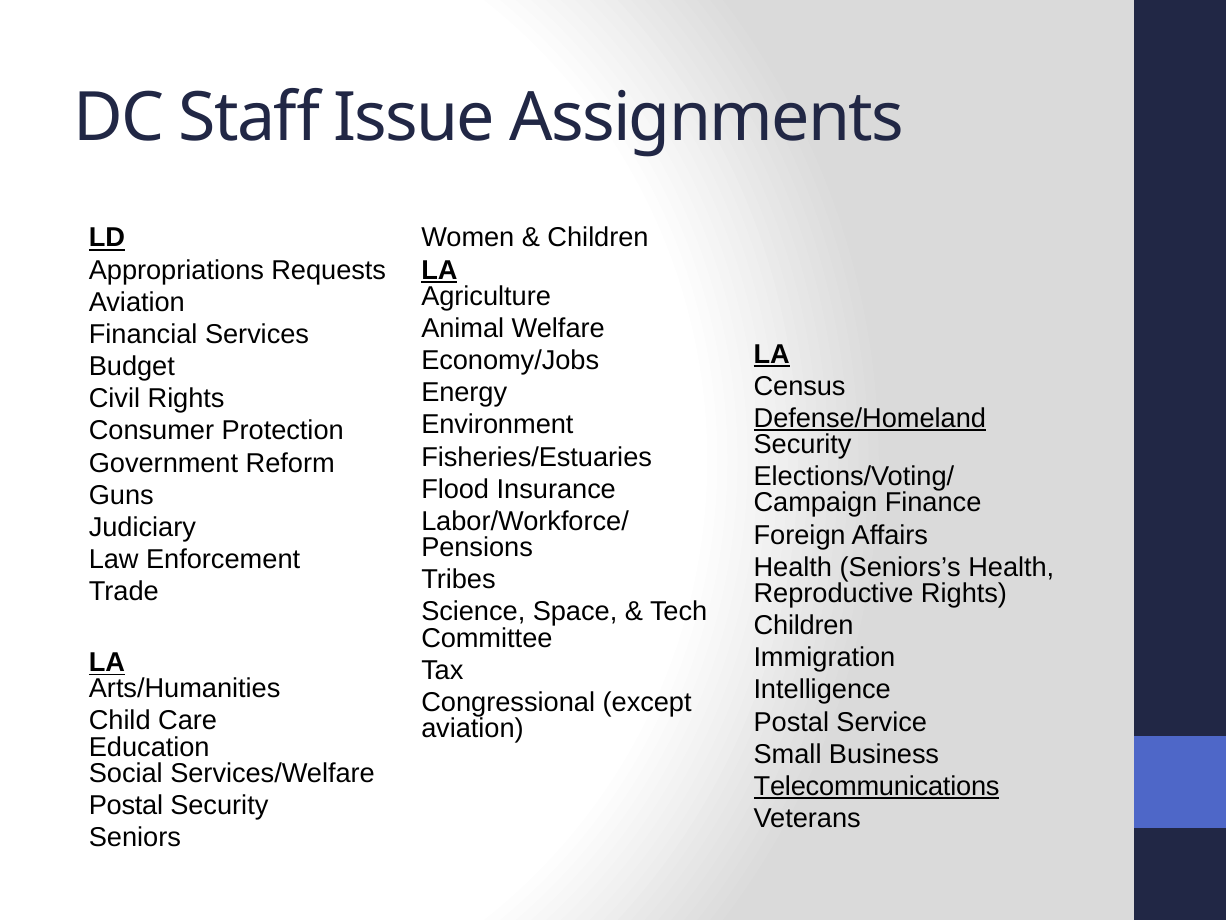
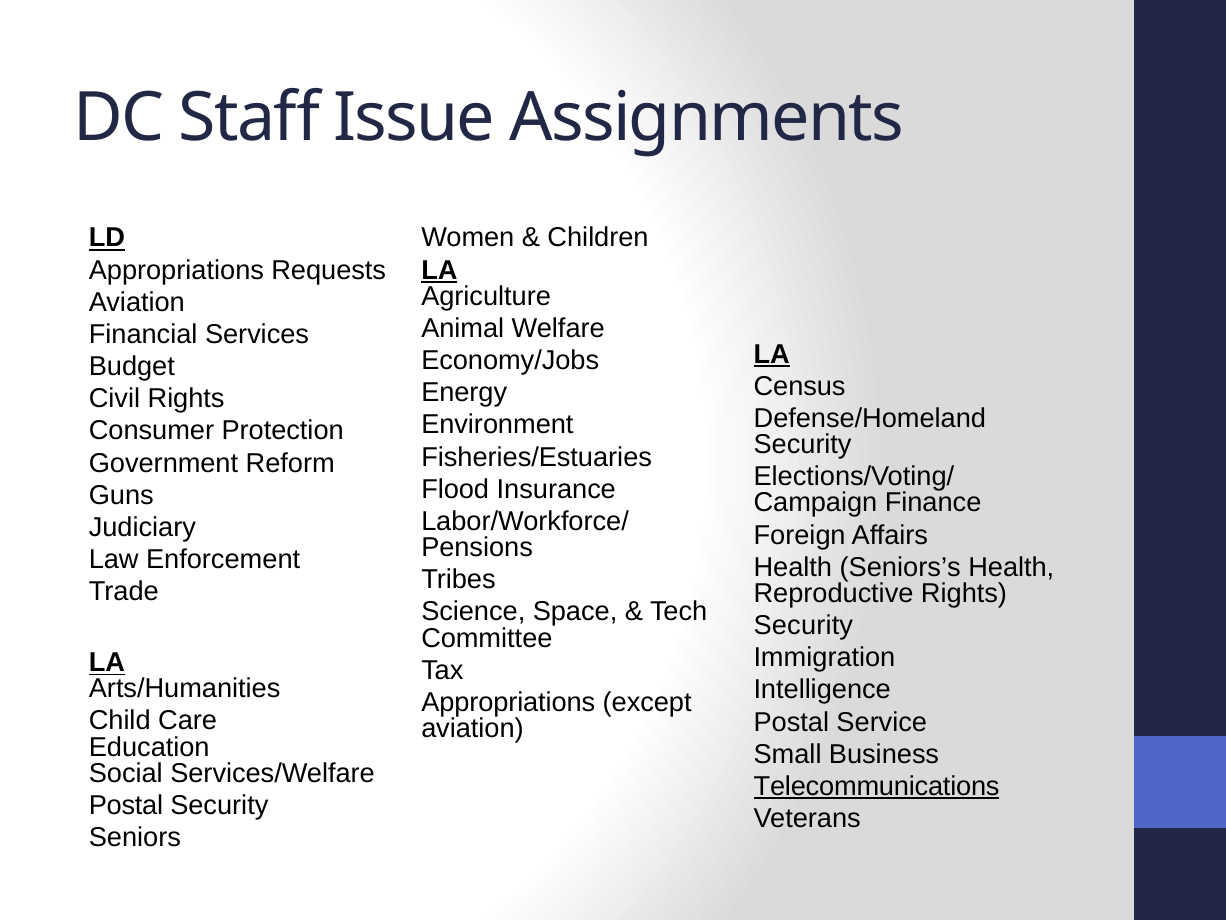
Defense/Homeland underline: present -> none (870, 418)
Children: Children -> Security (803, 625)
Congressional: Congressional -> Appropriations (508, 702)
